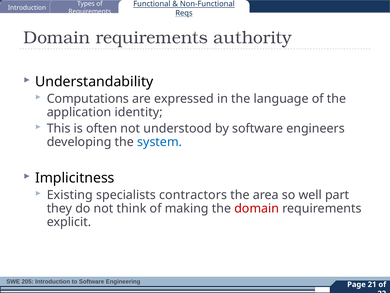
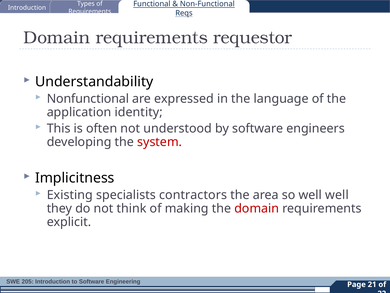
authority: authority -> requestor (253, 38)
Computations: Computations -> Nonfunctional (88, 99)
system colour: blue -> red (160, 142)
well part: part -> well (337, 195)
